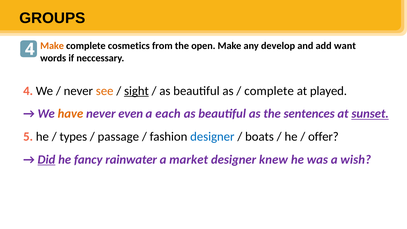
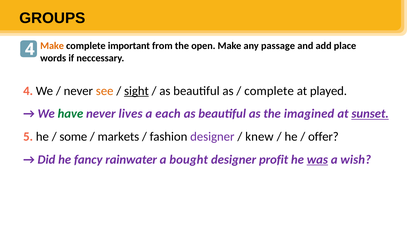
cosmetics: cosmetics -> important (129, 46)
develop: develop -> passage (278, 46)
want: want -> place (345, 46)
have colour: orange -> green (70, 114)
even: even -> lives (131, 114)
sentences: sentences -> imagined (309, 114)
types: types -> some (73, 137)
passage: passage -> markets (118, 137)
designer colour: blue -> purple (212, 137)
boats: boats -> knew (259, 137)
Did underline: present -> none (46, 160)
market: market -> bought (189, 160)
knew: knew -> profit (274, 160)
was underline: none -> present (317, 160)
